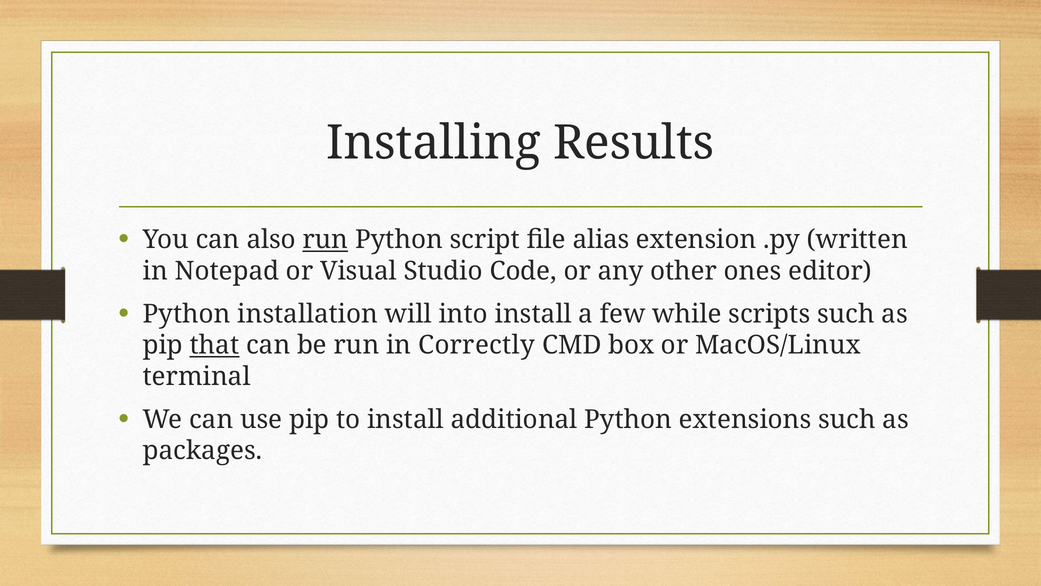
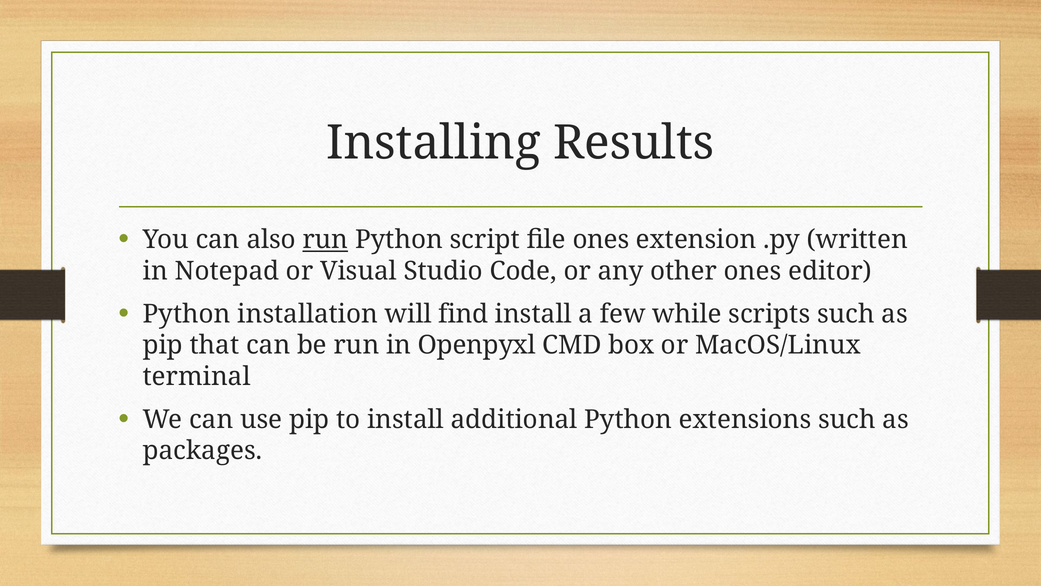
file alias: alias -> ones (601, 240)
into: into -> find (463, 314)
that underline: present -> none (215, 345)
Correctly: Correctly -> Openpyxl (477, 345)
